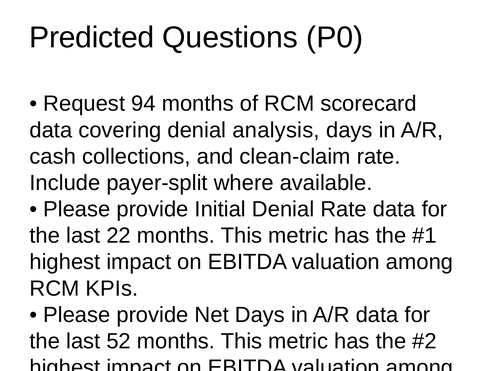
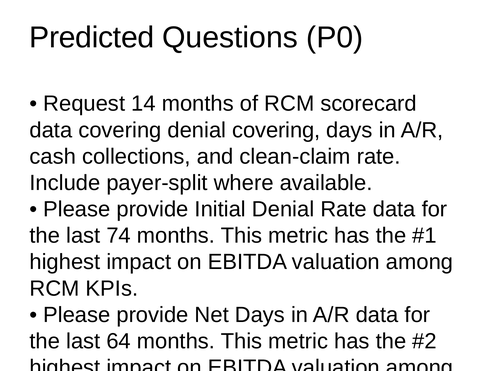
94: 94 -> 14 (143, 104)
denial analysis: analysis -> covering (276, 130)
22: 22 -> 74 (119, 235)
52: 52 -> 64 (119, 341)
